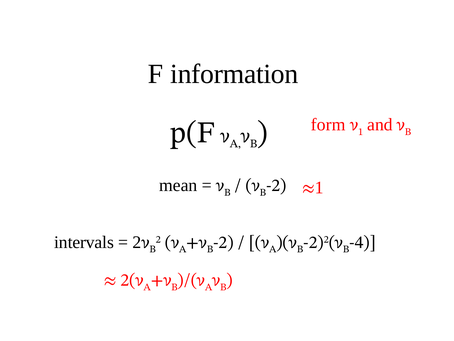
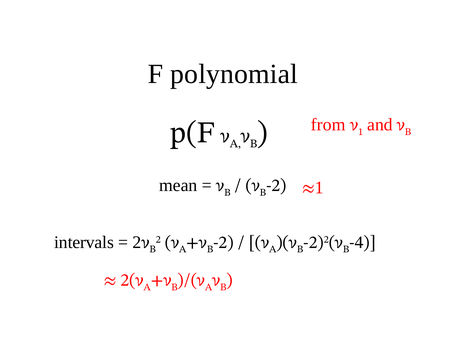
information: information -> polynomial (234, 74)
form: form -> from (328, 125)
